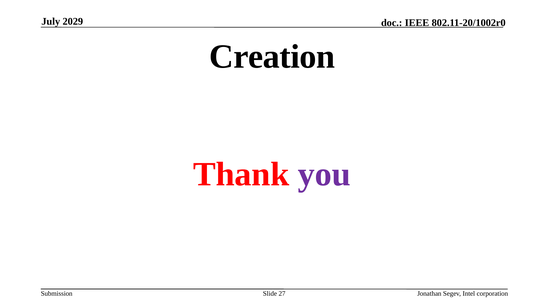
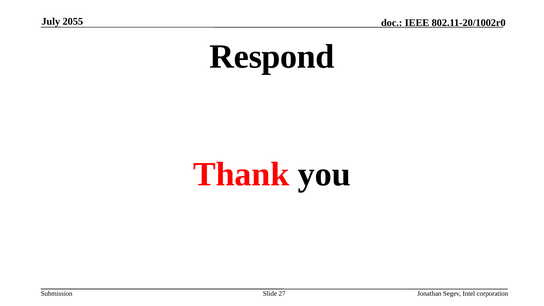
2029: 2029 -> 2055 (73, 22)
Creation: Creation -> Respond (272, 57)
you colour: purple -> black (324, 174)
